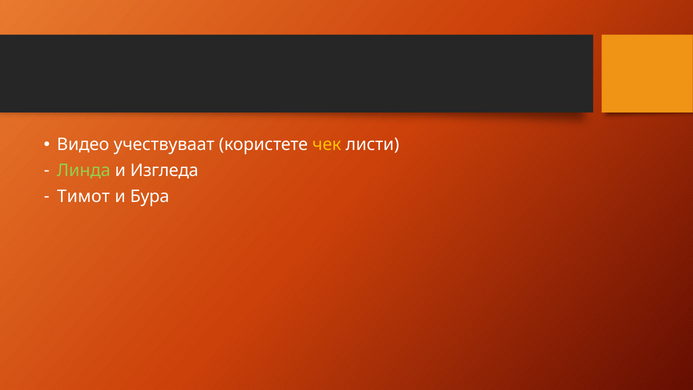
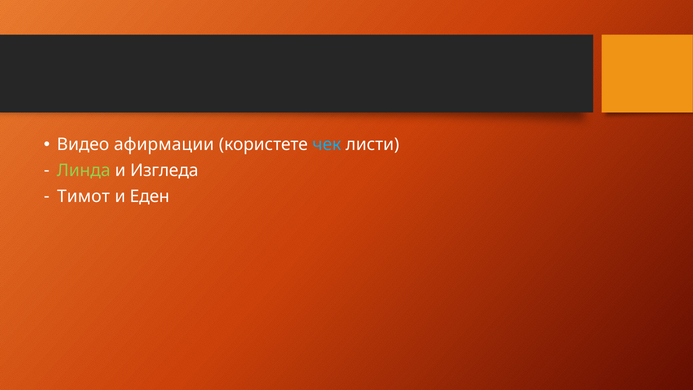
учествуваат: учествуваат -> афирмации (164, 145)
чек colour: yellow -> light blue (327, 145)
Бура: Бура -> Еден (150, 197)
